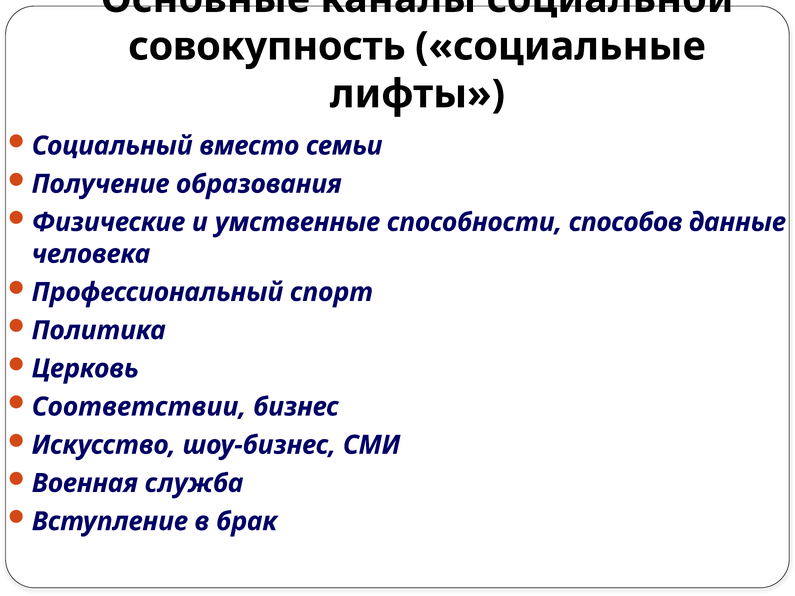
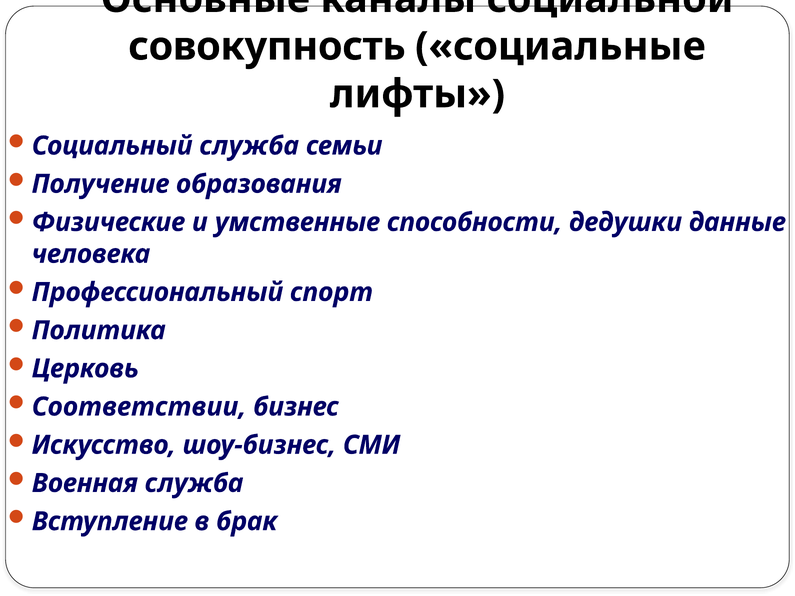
Социальный вместо: вместо -> служба (249, 146)
способов: способов -> дедушки (626, 222)
